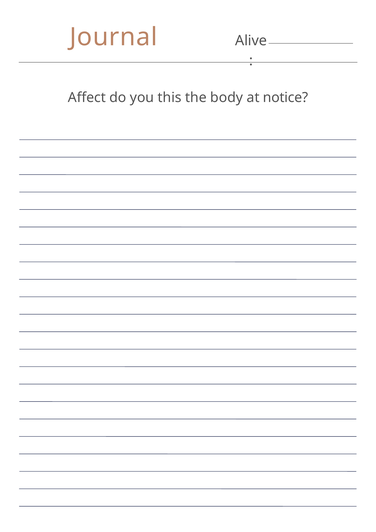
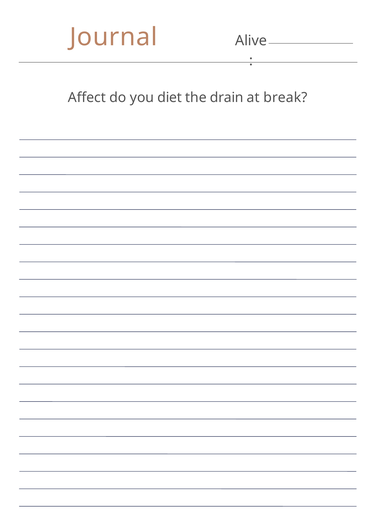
this: this -> diet (170, 98)
body: body -> drain (227, 98)
notice: notice -> break (285, 98)
